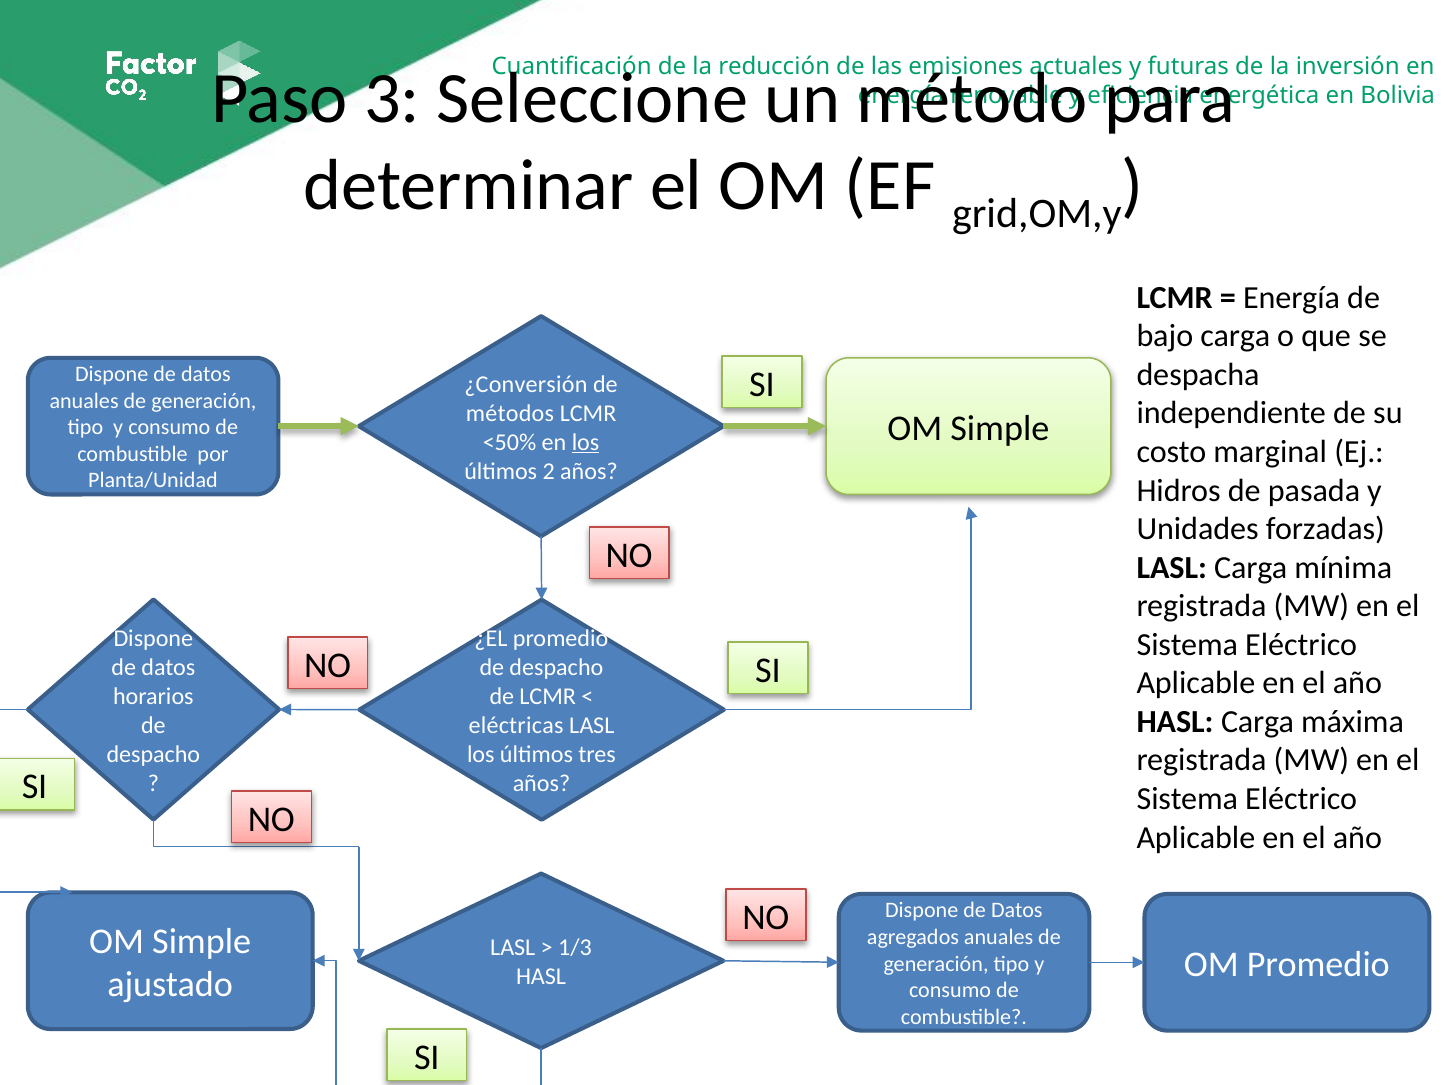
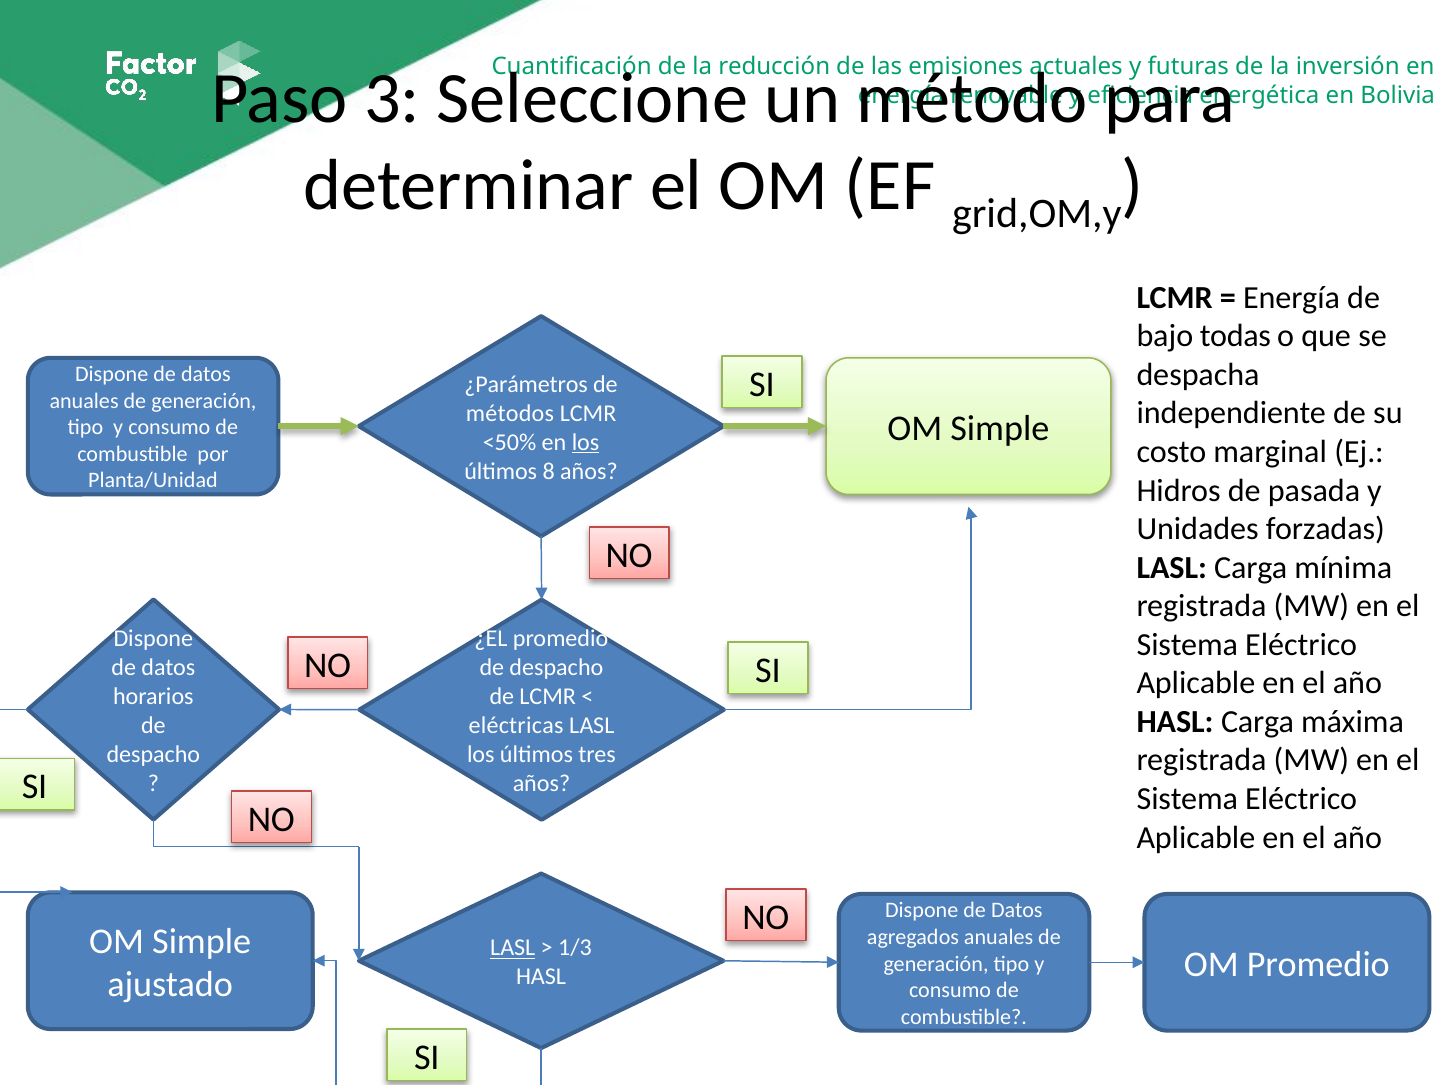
bajo carga: carga -> todas (1235, 336)
¿Conversión: ¿Conversión -> ¿Parámetros (526, 385)
2: 2 -> 8 (549, 471)
LASL underline: none -> present (513, 948)
